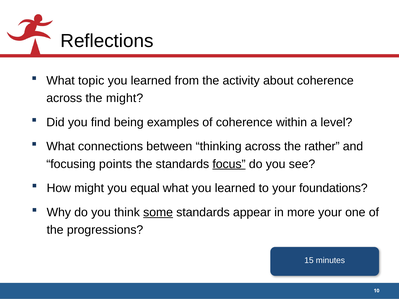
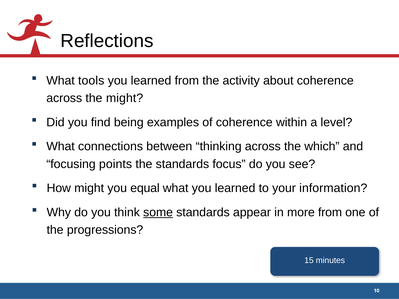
topic: topic -> tools (91, 81)
rather: rather -> which (322, 147)
focus underline: present -> none (229, 164)
foundations: foundations -> information (333, 188)
more your: your -> from (330, 213)
